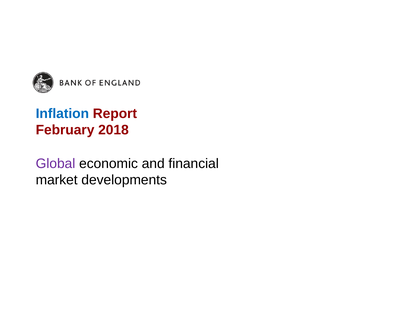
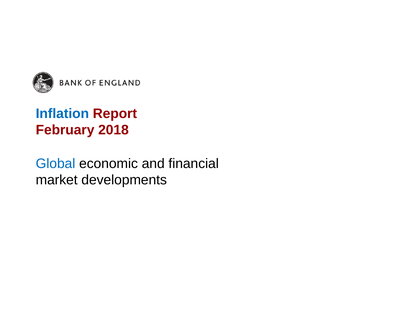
Global colour: purple -> blue (56, 164)
